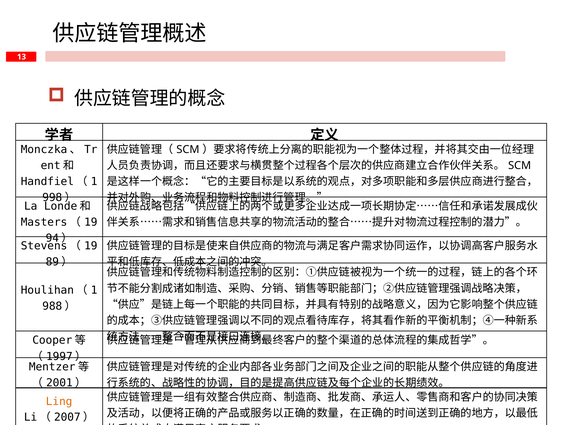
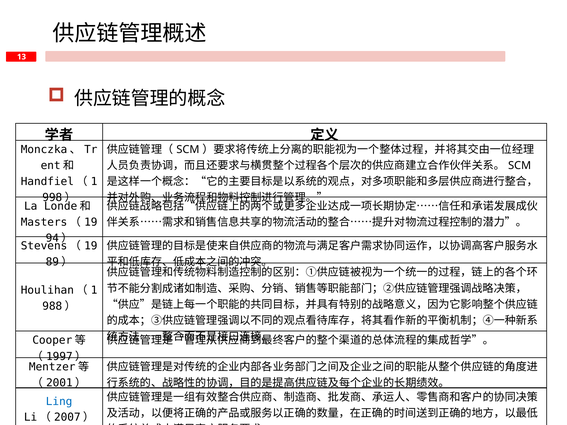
Ling colour: orange -> blue (59, 402)
